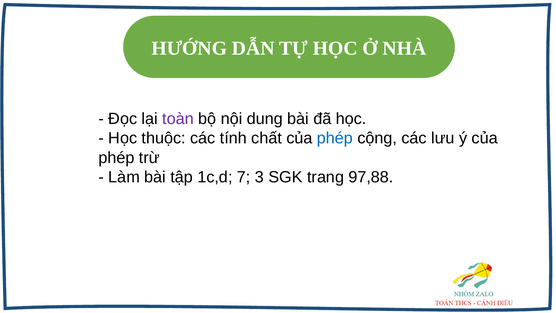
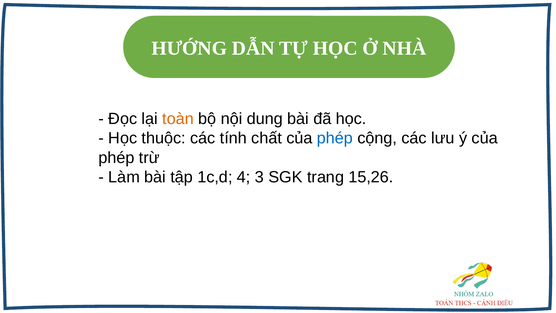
toàn colour: purple -> orange (178, 119)
7: 7 -> 4 (244, 177)
97,88: 97,88 -> 15,26 (371, 177)
